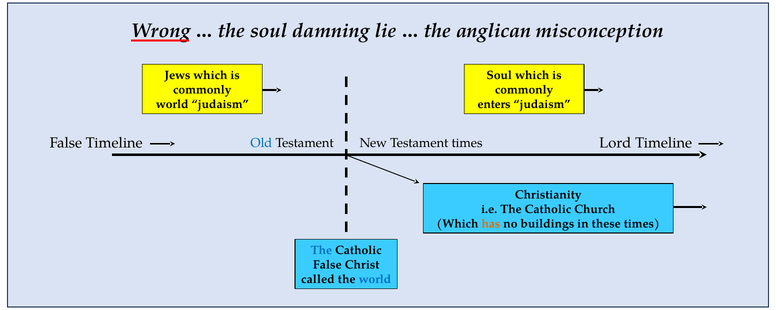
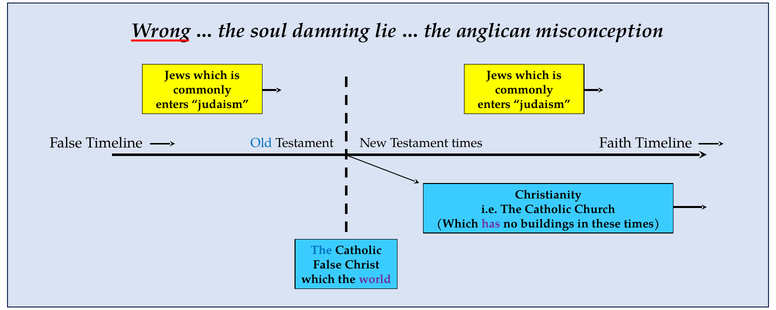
Soul: Soul -> Jews (499, 75)
world: world -> enters (172, 104)
Lord: Lord -> Faith (615, 143)
has colour: orange -> purple (491, 224)
called: called -> which (318, 280)
world colour: blue -> purple (375, 280)
